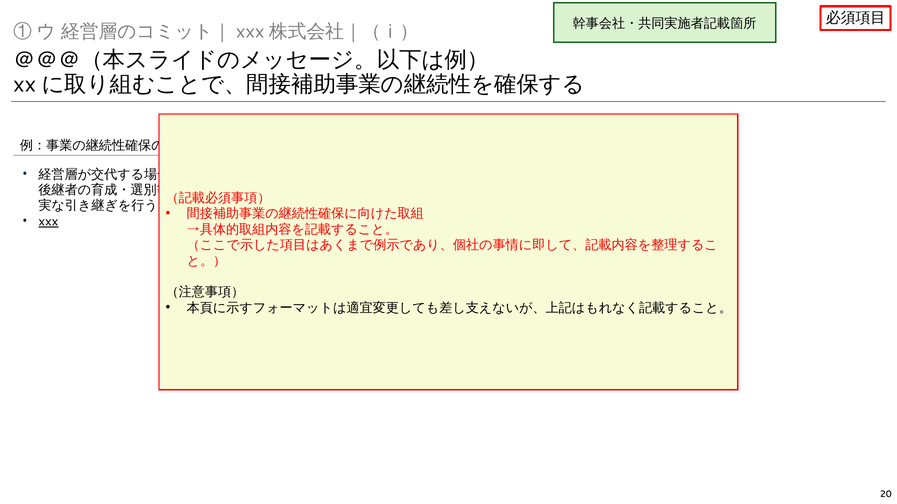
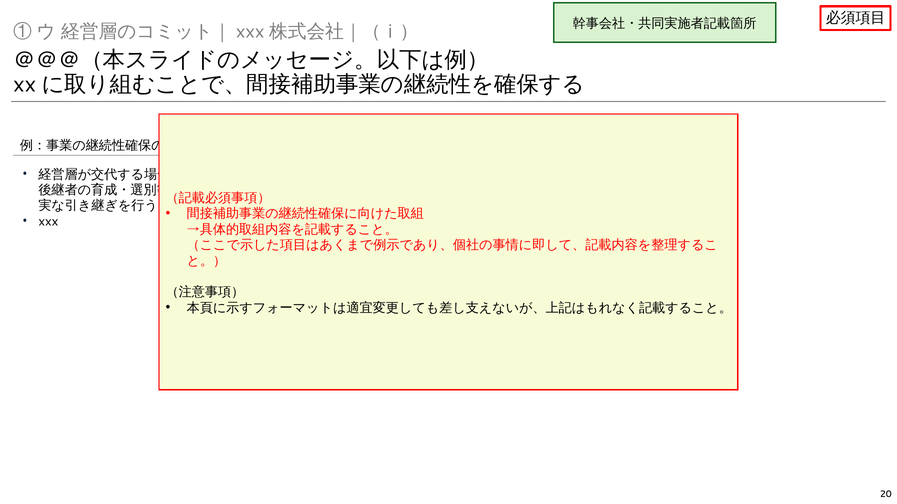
xxx underline: present -> none (48, 222)
